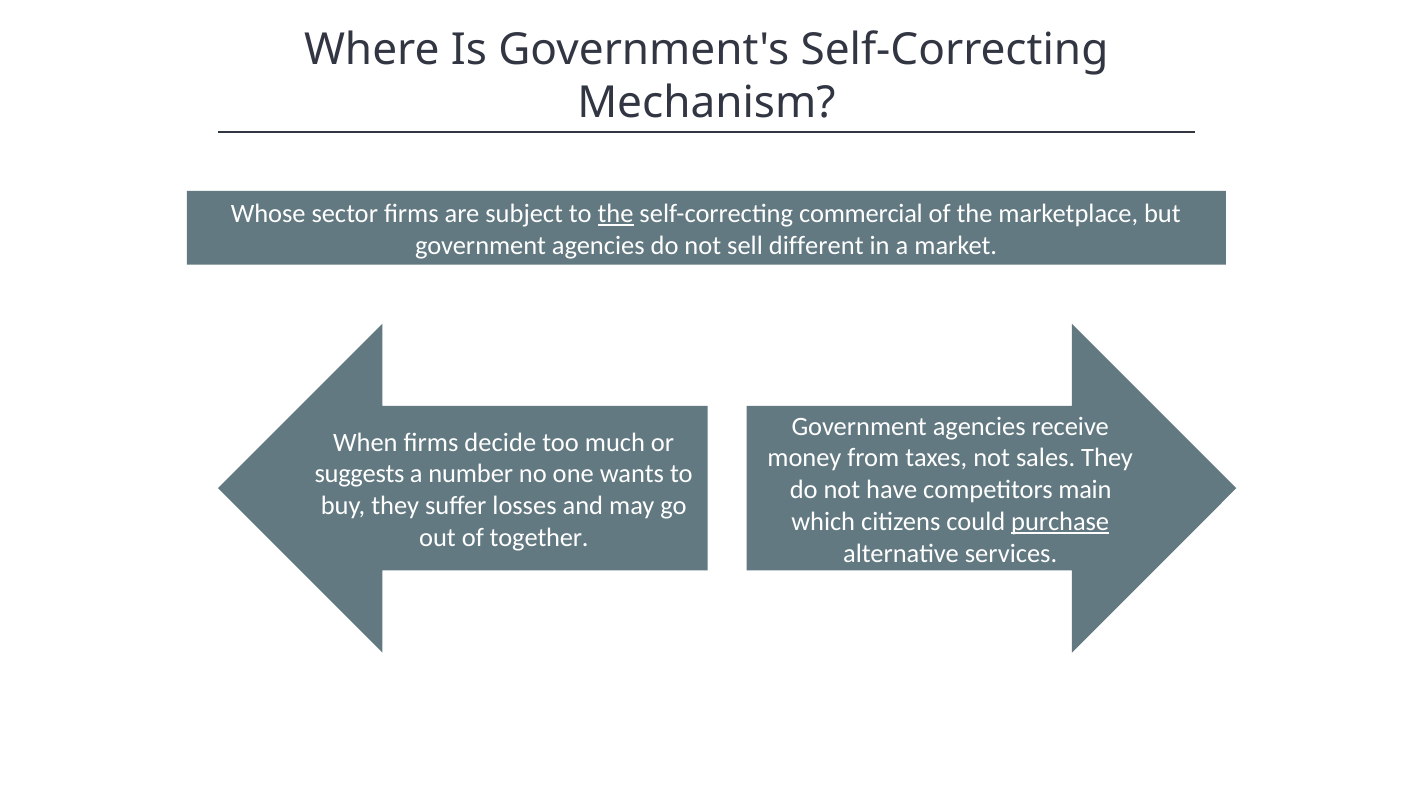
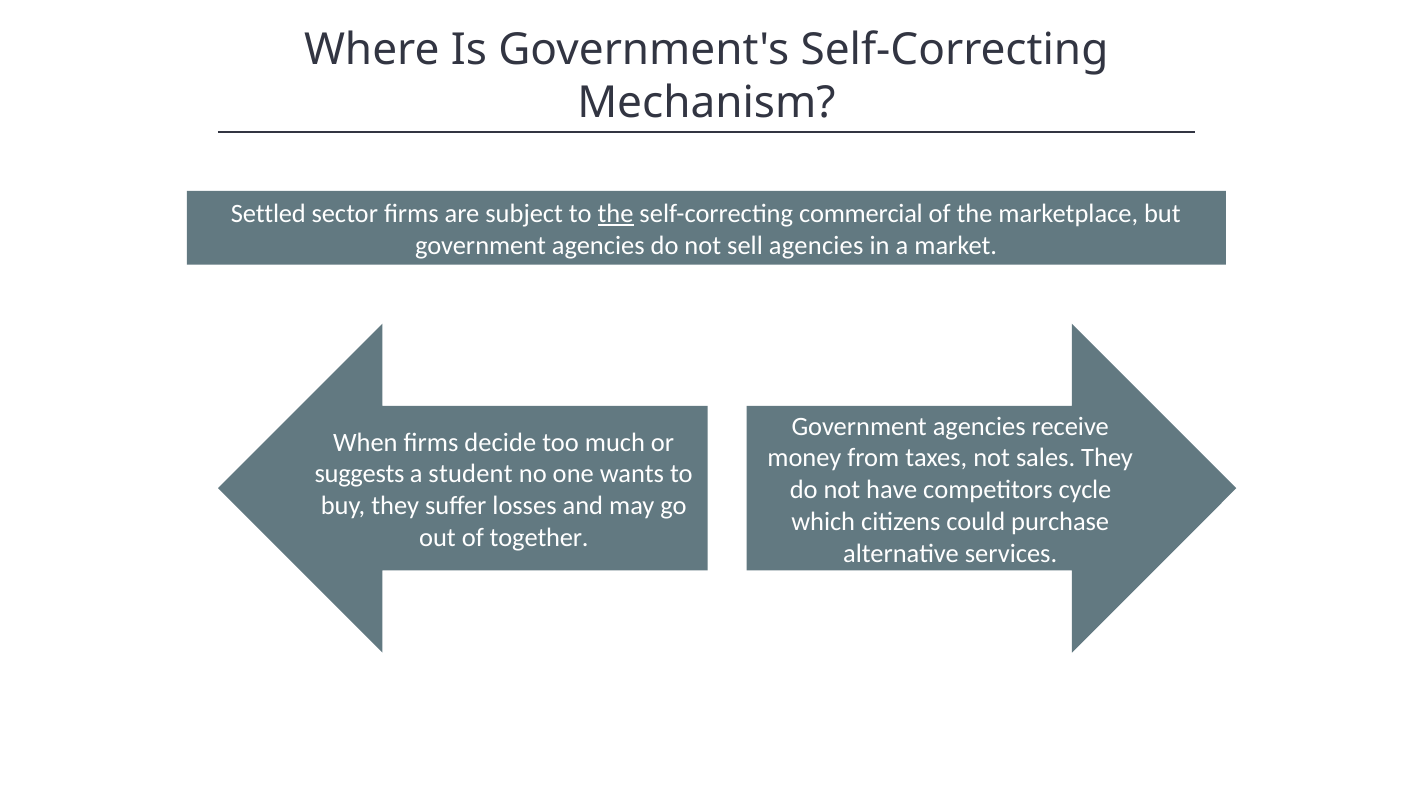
Whose: Whose -> Settled (268, 214)
sell different: different -> agencies (816, 245)
number: number -> student (471, 474)
main: main -> cycle (1085, 490)
purchase underline: present -> none (1060, 522)
